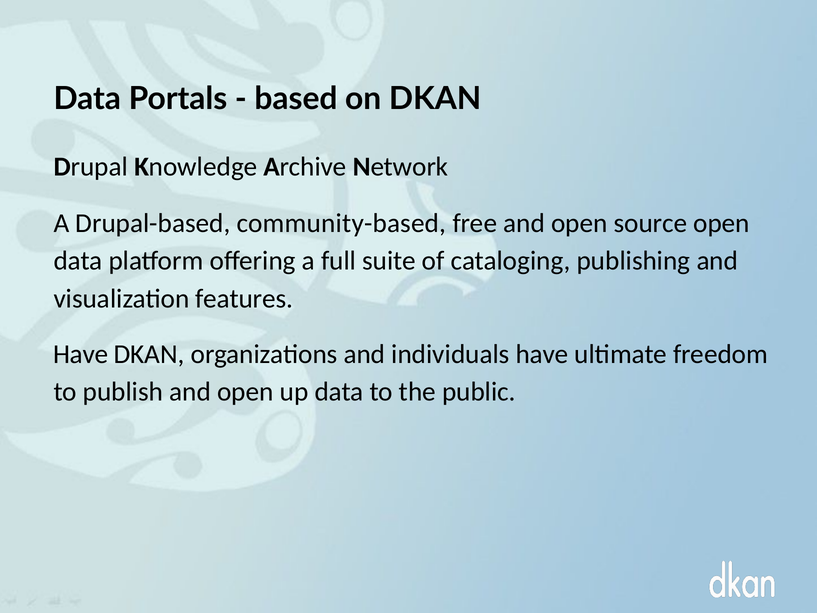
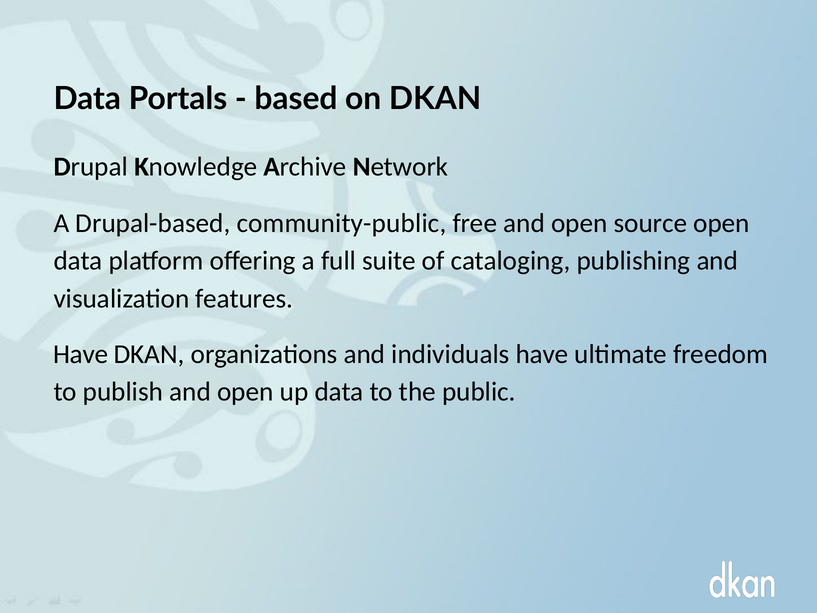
community-based: community-based -> community-public (341, 223)
